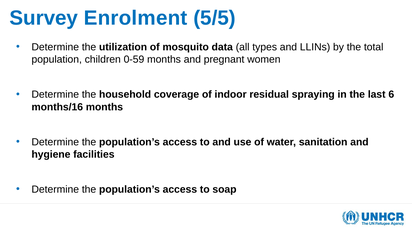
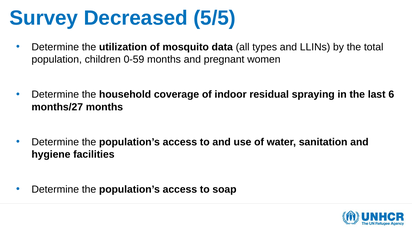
Enrolment: Enrolment -> Decreased (136, 18)
months/16: months/16 -> months/27 (57, 107)
